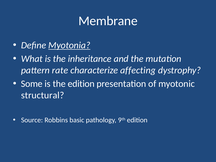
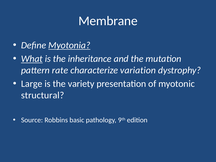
What underline: none -> present (32, 59)
affecting: affecting -> variation (138, 70)
Some: Some -> Large (32, 84)
the edition: edition -> variety (81, 84)
